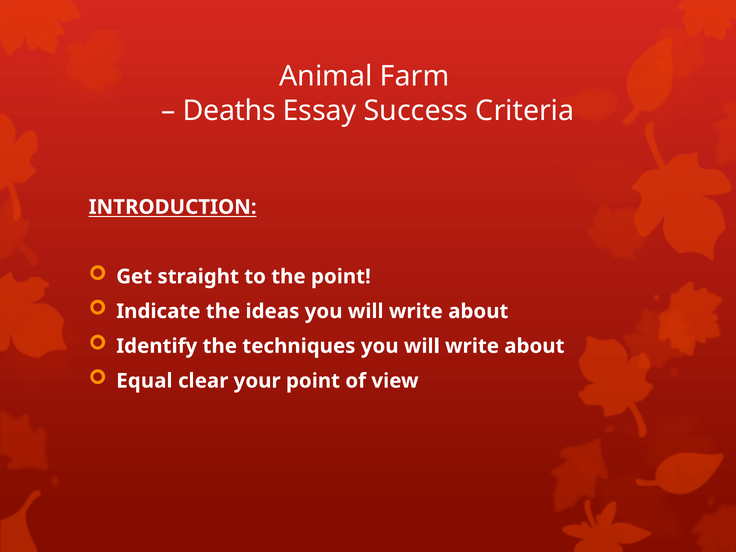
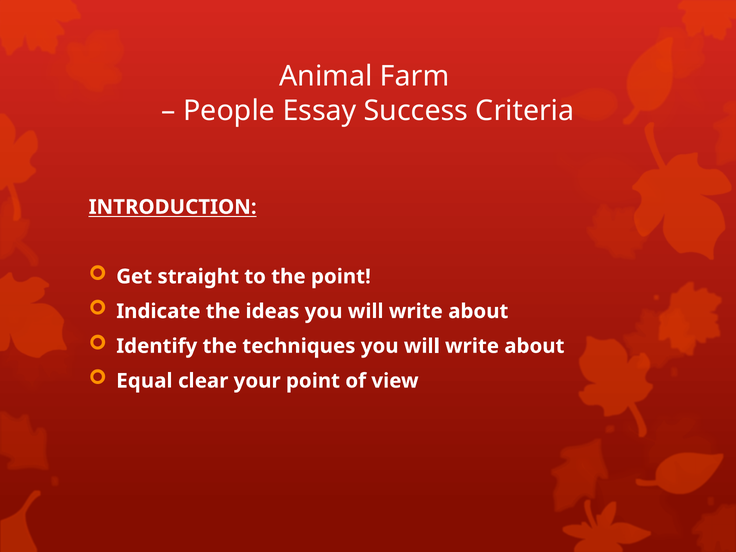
Deaths: Deaths -> People (229, 111)
